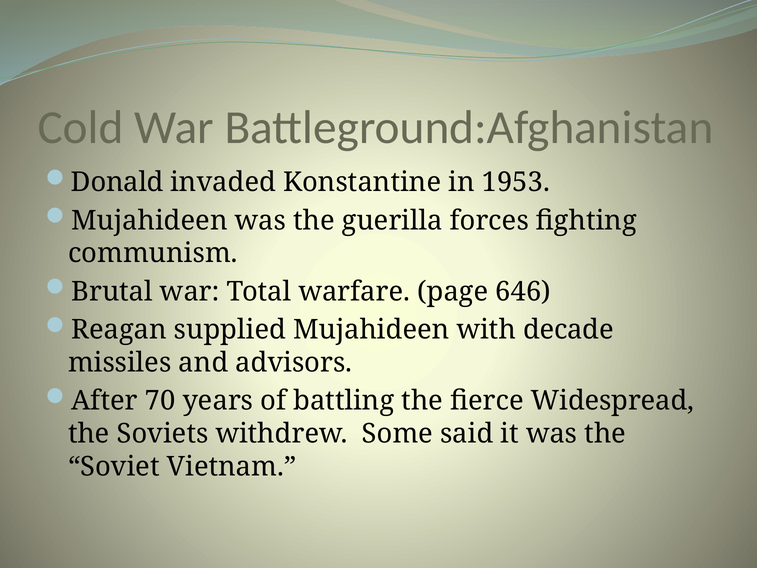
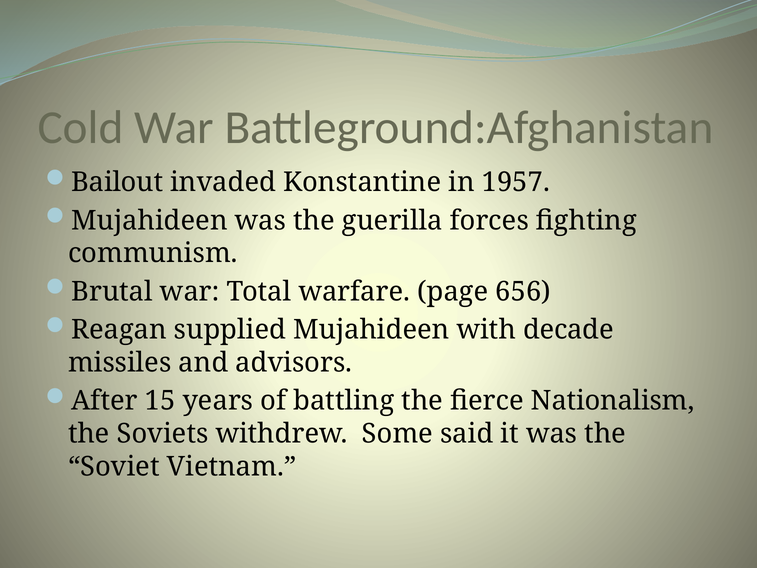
Donald: Donald -> Bailout (117, 182)
1953: 1953 -> 1957 (516, 182)
646: 646 -> 656 (523, 292)
70: 70 -> 15 (160, 401)
Widespread: Widespread -> Nationalism (613, 401)
